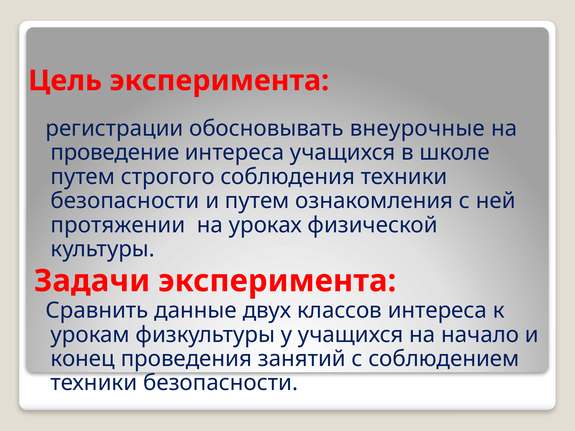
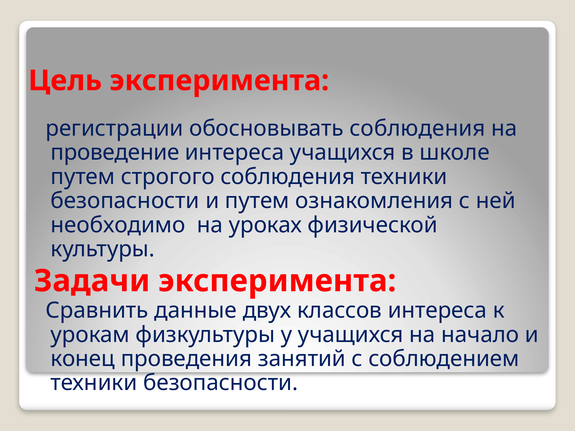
обосновывать внеурочные: внеурочные -> соблюдения (417, 129)
протяжении: протяжении -> необходимо (118, 225)
